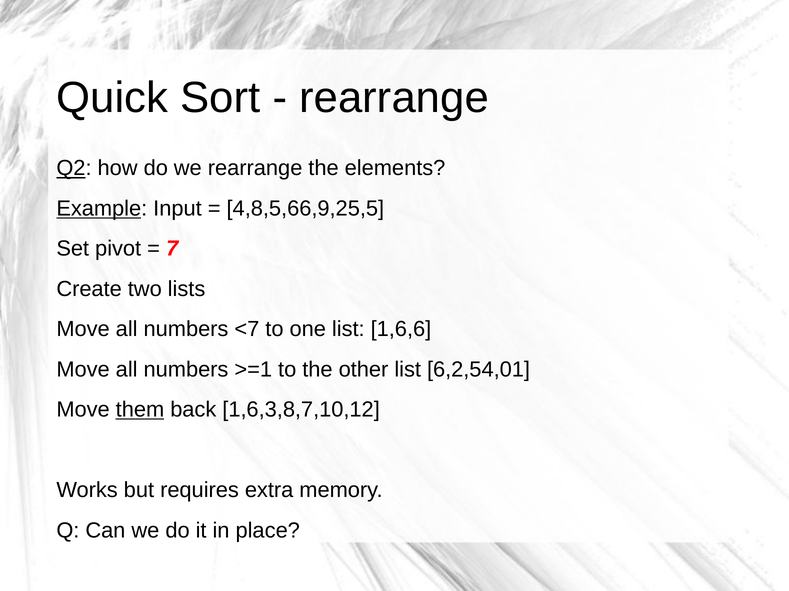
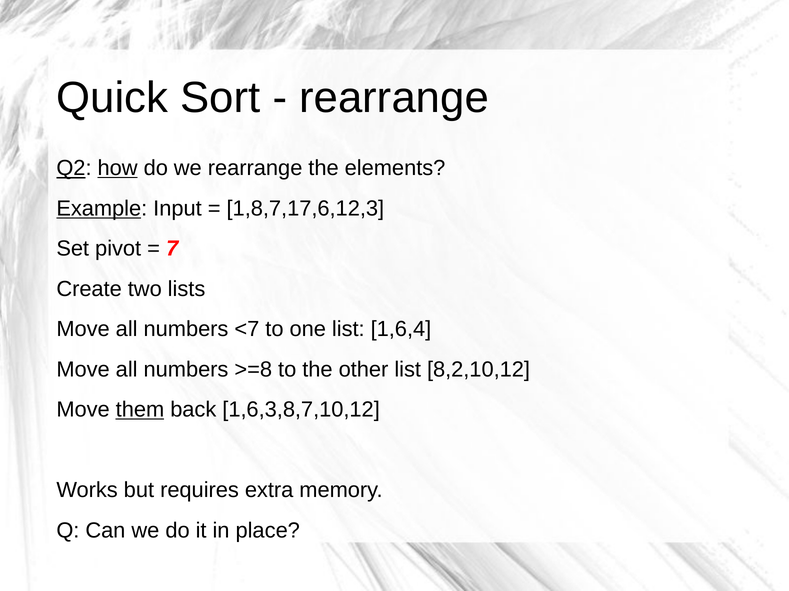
how underline: none -> present (118, 168)
4,8,5,66,9,25,5: 4,8,5,66,9,25,5 -> 1,8,7,17,6,12,3 (305, 209)
1,6,6: 1,6,6 -> 1,6,4 (401, 329)
>=1: >=1 -> >=8 (253, 370)
6,2,54,01: 6,2,54,01 -> 8,2,10,12 (478, 370)
